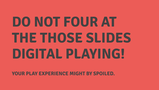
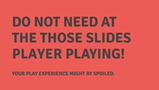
FOUR: FOUR -> NEED (81, 22)
DIGITAL: DIGITAL -> PLAYER (37, 53)
